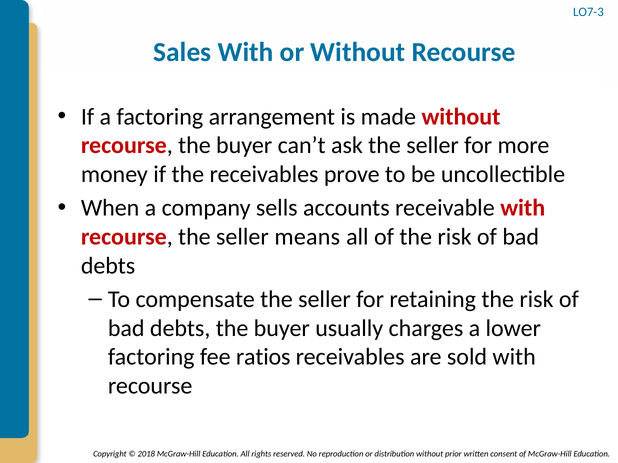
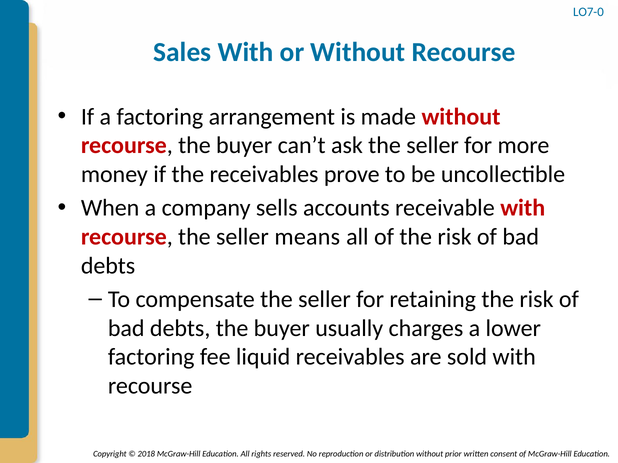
LO7-3: LO7-3 -> LO7-0 (588, 12)
ratios: ratios -> liquid (263, 357)
